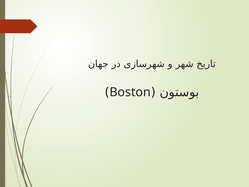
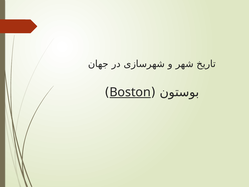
Boston underline: none -> present (130, 92)
